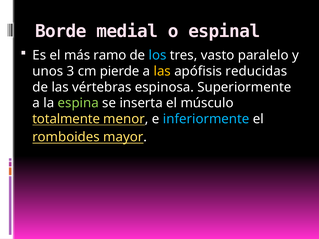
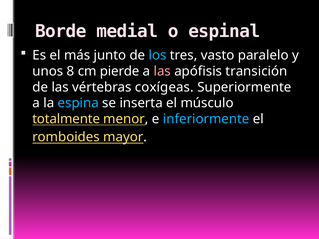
ramo: ramo -> junto (110, 55)
3: 3 -> 8 (71, 71)
las colour: yellow -> pink (162, 71)
reducidas: reducidas -> transición (256, 71)
espinosa: espinosa -> coxígeas (164, 87)
espina colour: light green -> light blue (78, 103)
